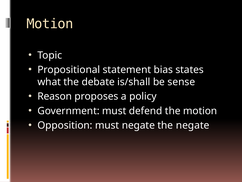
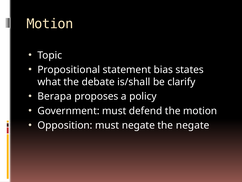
sense: sense -> clarify (181, 82)
Reason: Reason -> Berapa (55, 96)
